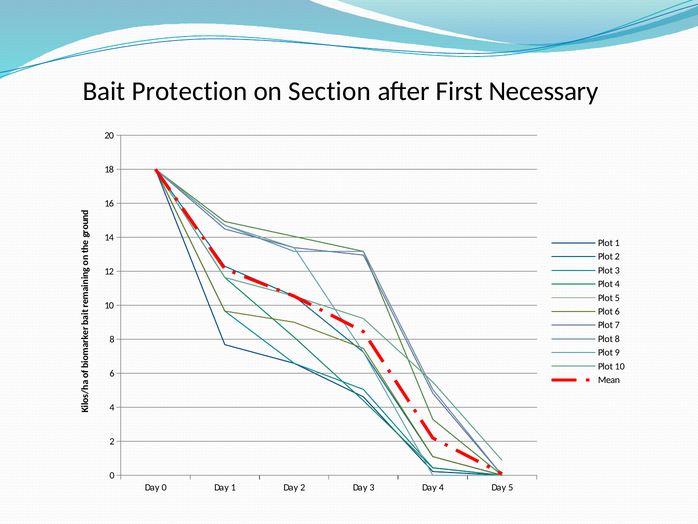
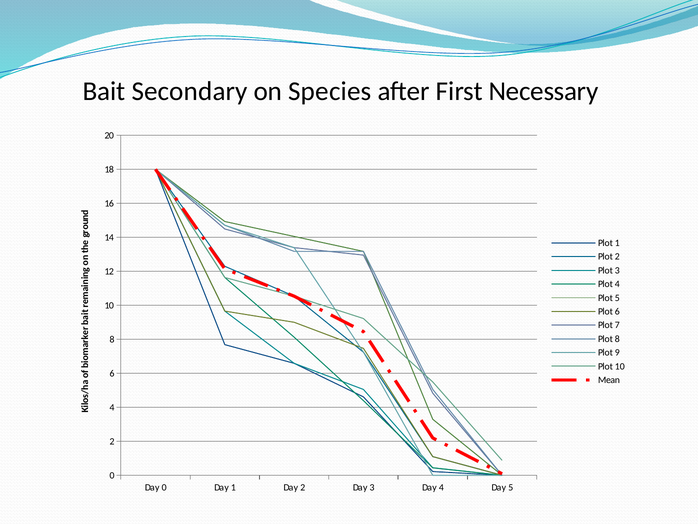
Protection: Protection -> Secondary (190, 91)
Section: Section -> Species (330, 91)
